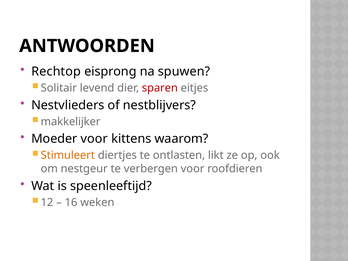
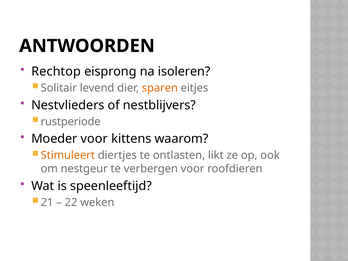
spuwen: spuwen -> isoleren (184, 71)
sparen colour: red -> orange (160, 88)
makkelijker: makkelijker -> rustperiode (71, 122)
12: 12 -> 21 (47, 202)
16: 16 -> 22 (71, 202)
